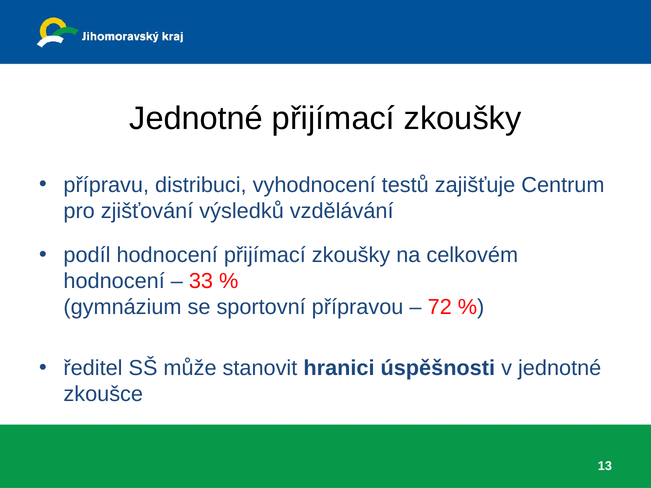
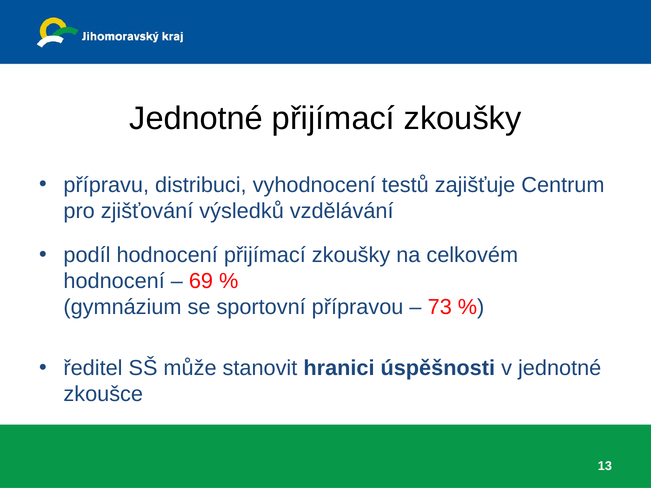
33: 33 -> 69 (201, 281)
72: 72 -> 73 (440, 307)
